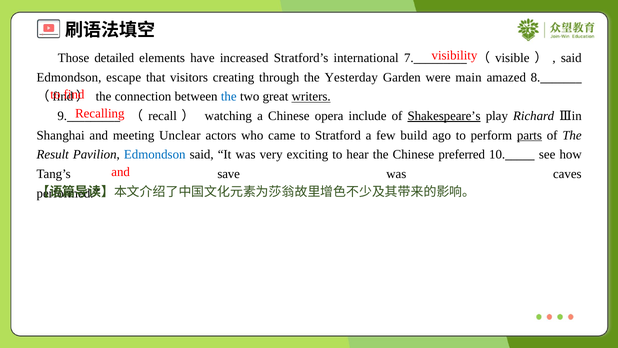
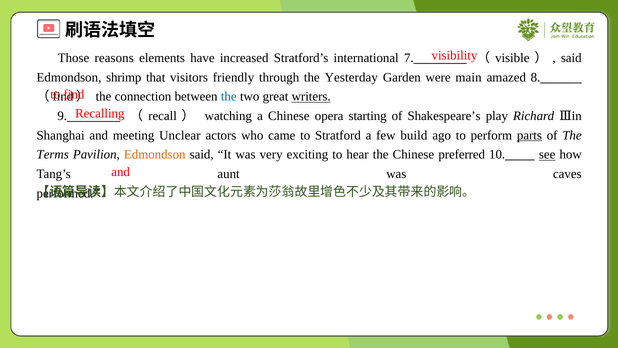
detailed: detailed -> reasons (114, 58)
escape: escape -> shrimp (124, 77)
creating: creating -> friendly (233, 77)
include: include -> starting (368, 116)
Shakespeare’s underline: present -> none (444, 116)
Result: Result -> Terms (53, 154)
Edmondson colour: blue -> orange (155, 154)
see underline: none -> present (547, 154)
save: save -> aunt (229, 174)
